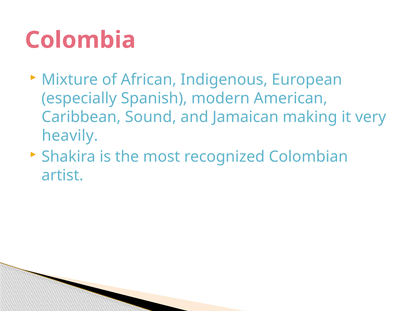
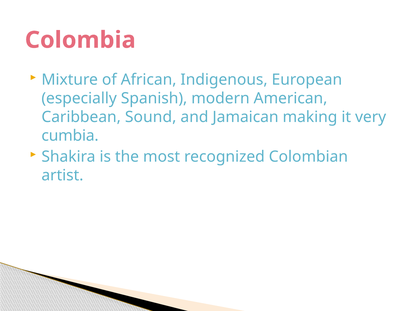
heavily: heavily -> cumbia (70, 136)
